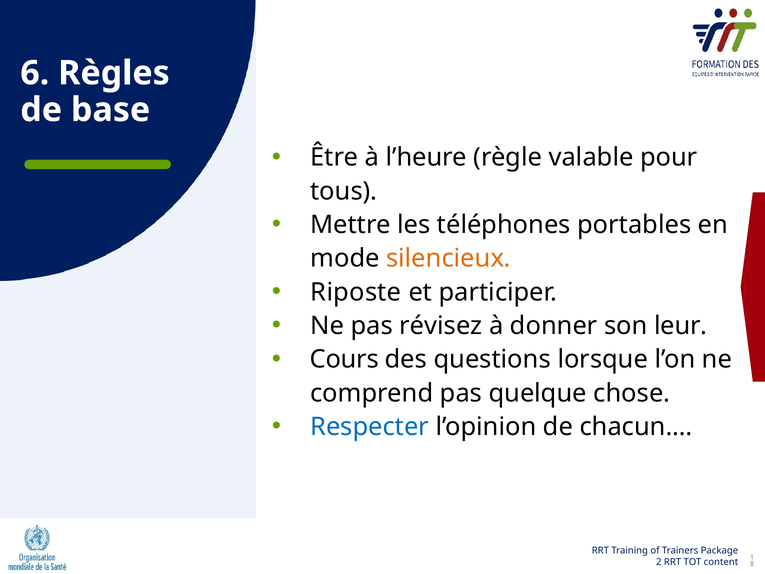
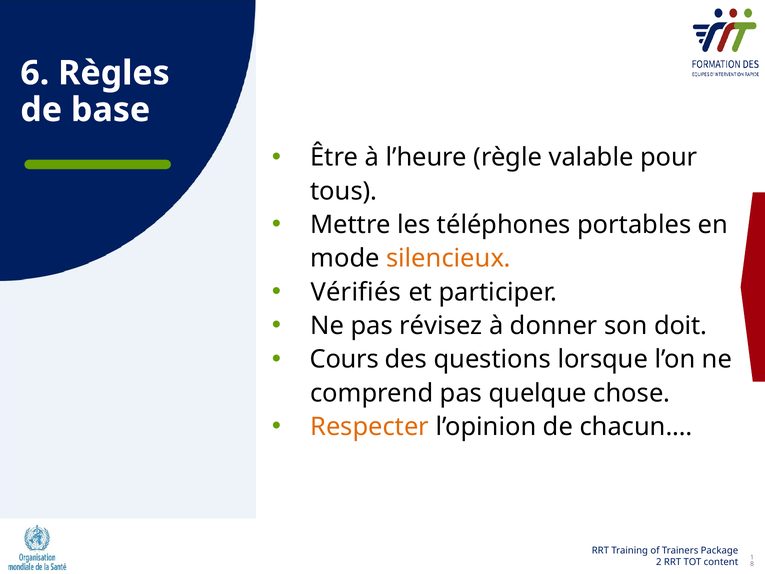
Riposte: Riposte -> Vérifiés (356, 292)
leur: leur -> doit (681, 326)
Respecter colour: blue -> orange (370, 427)
